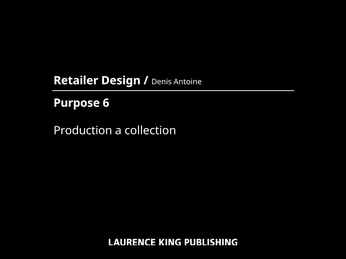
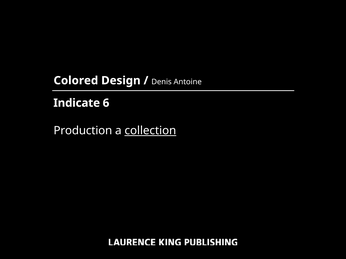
Retailer: Retailer -> Colored (76, 81)
Purpose: Purpose -> Indicate (77, 103)
collection underline: none -> present (150, 131)
